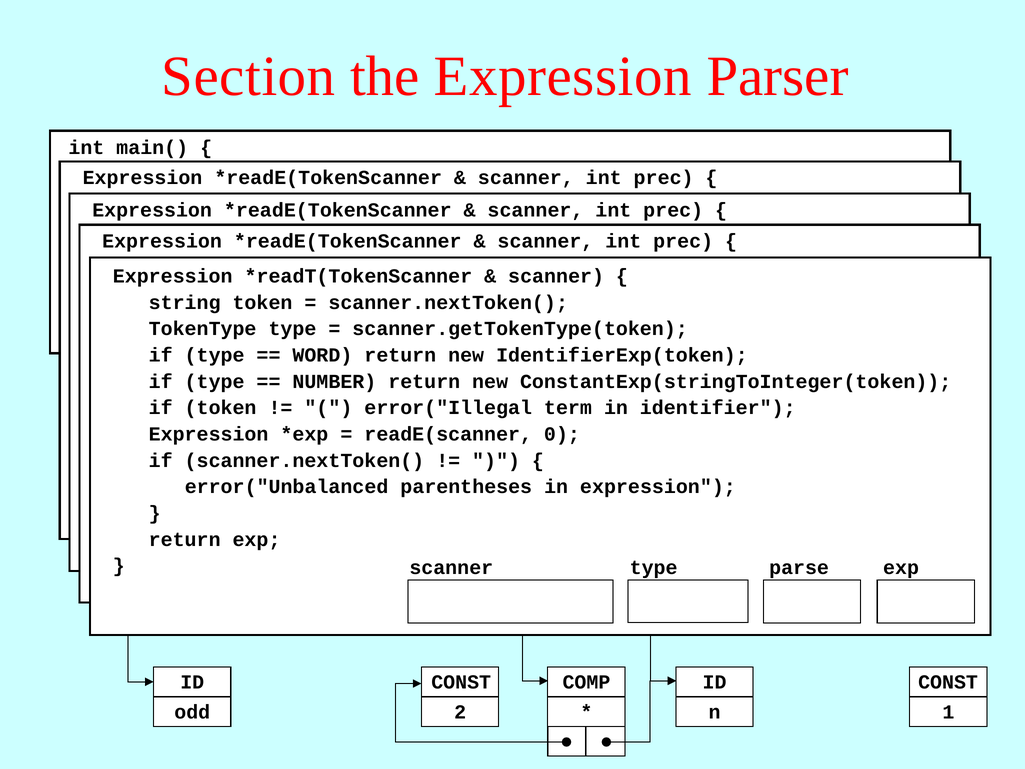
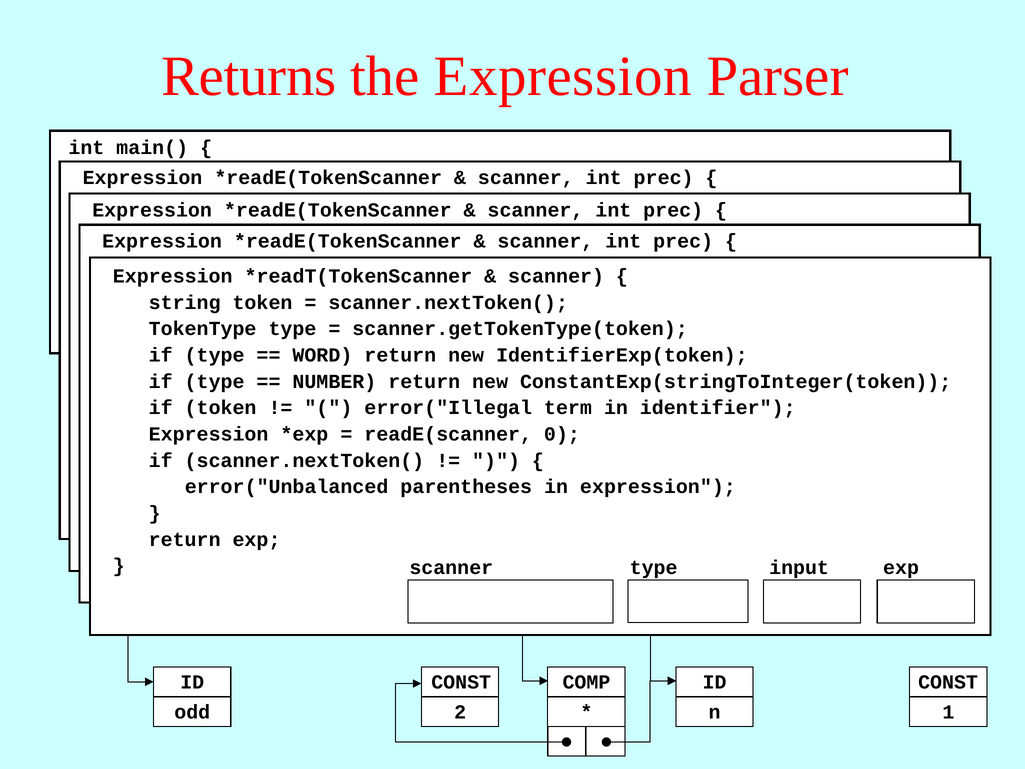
Section: Section -> Returns (249, 77)
parse: parse -> input (799, 567)
